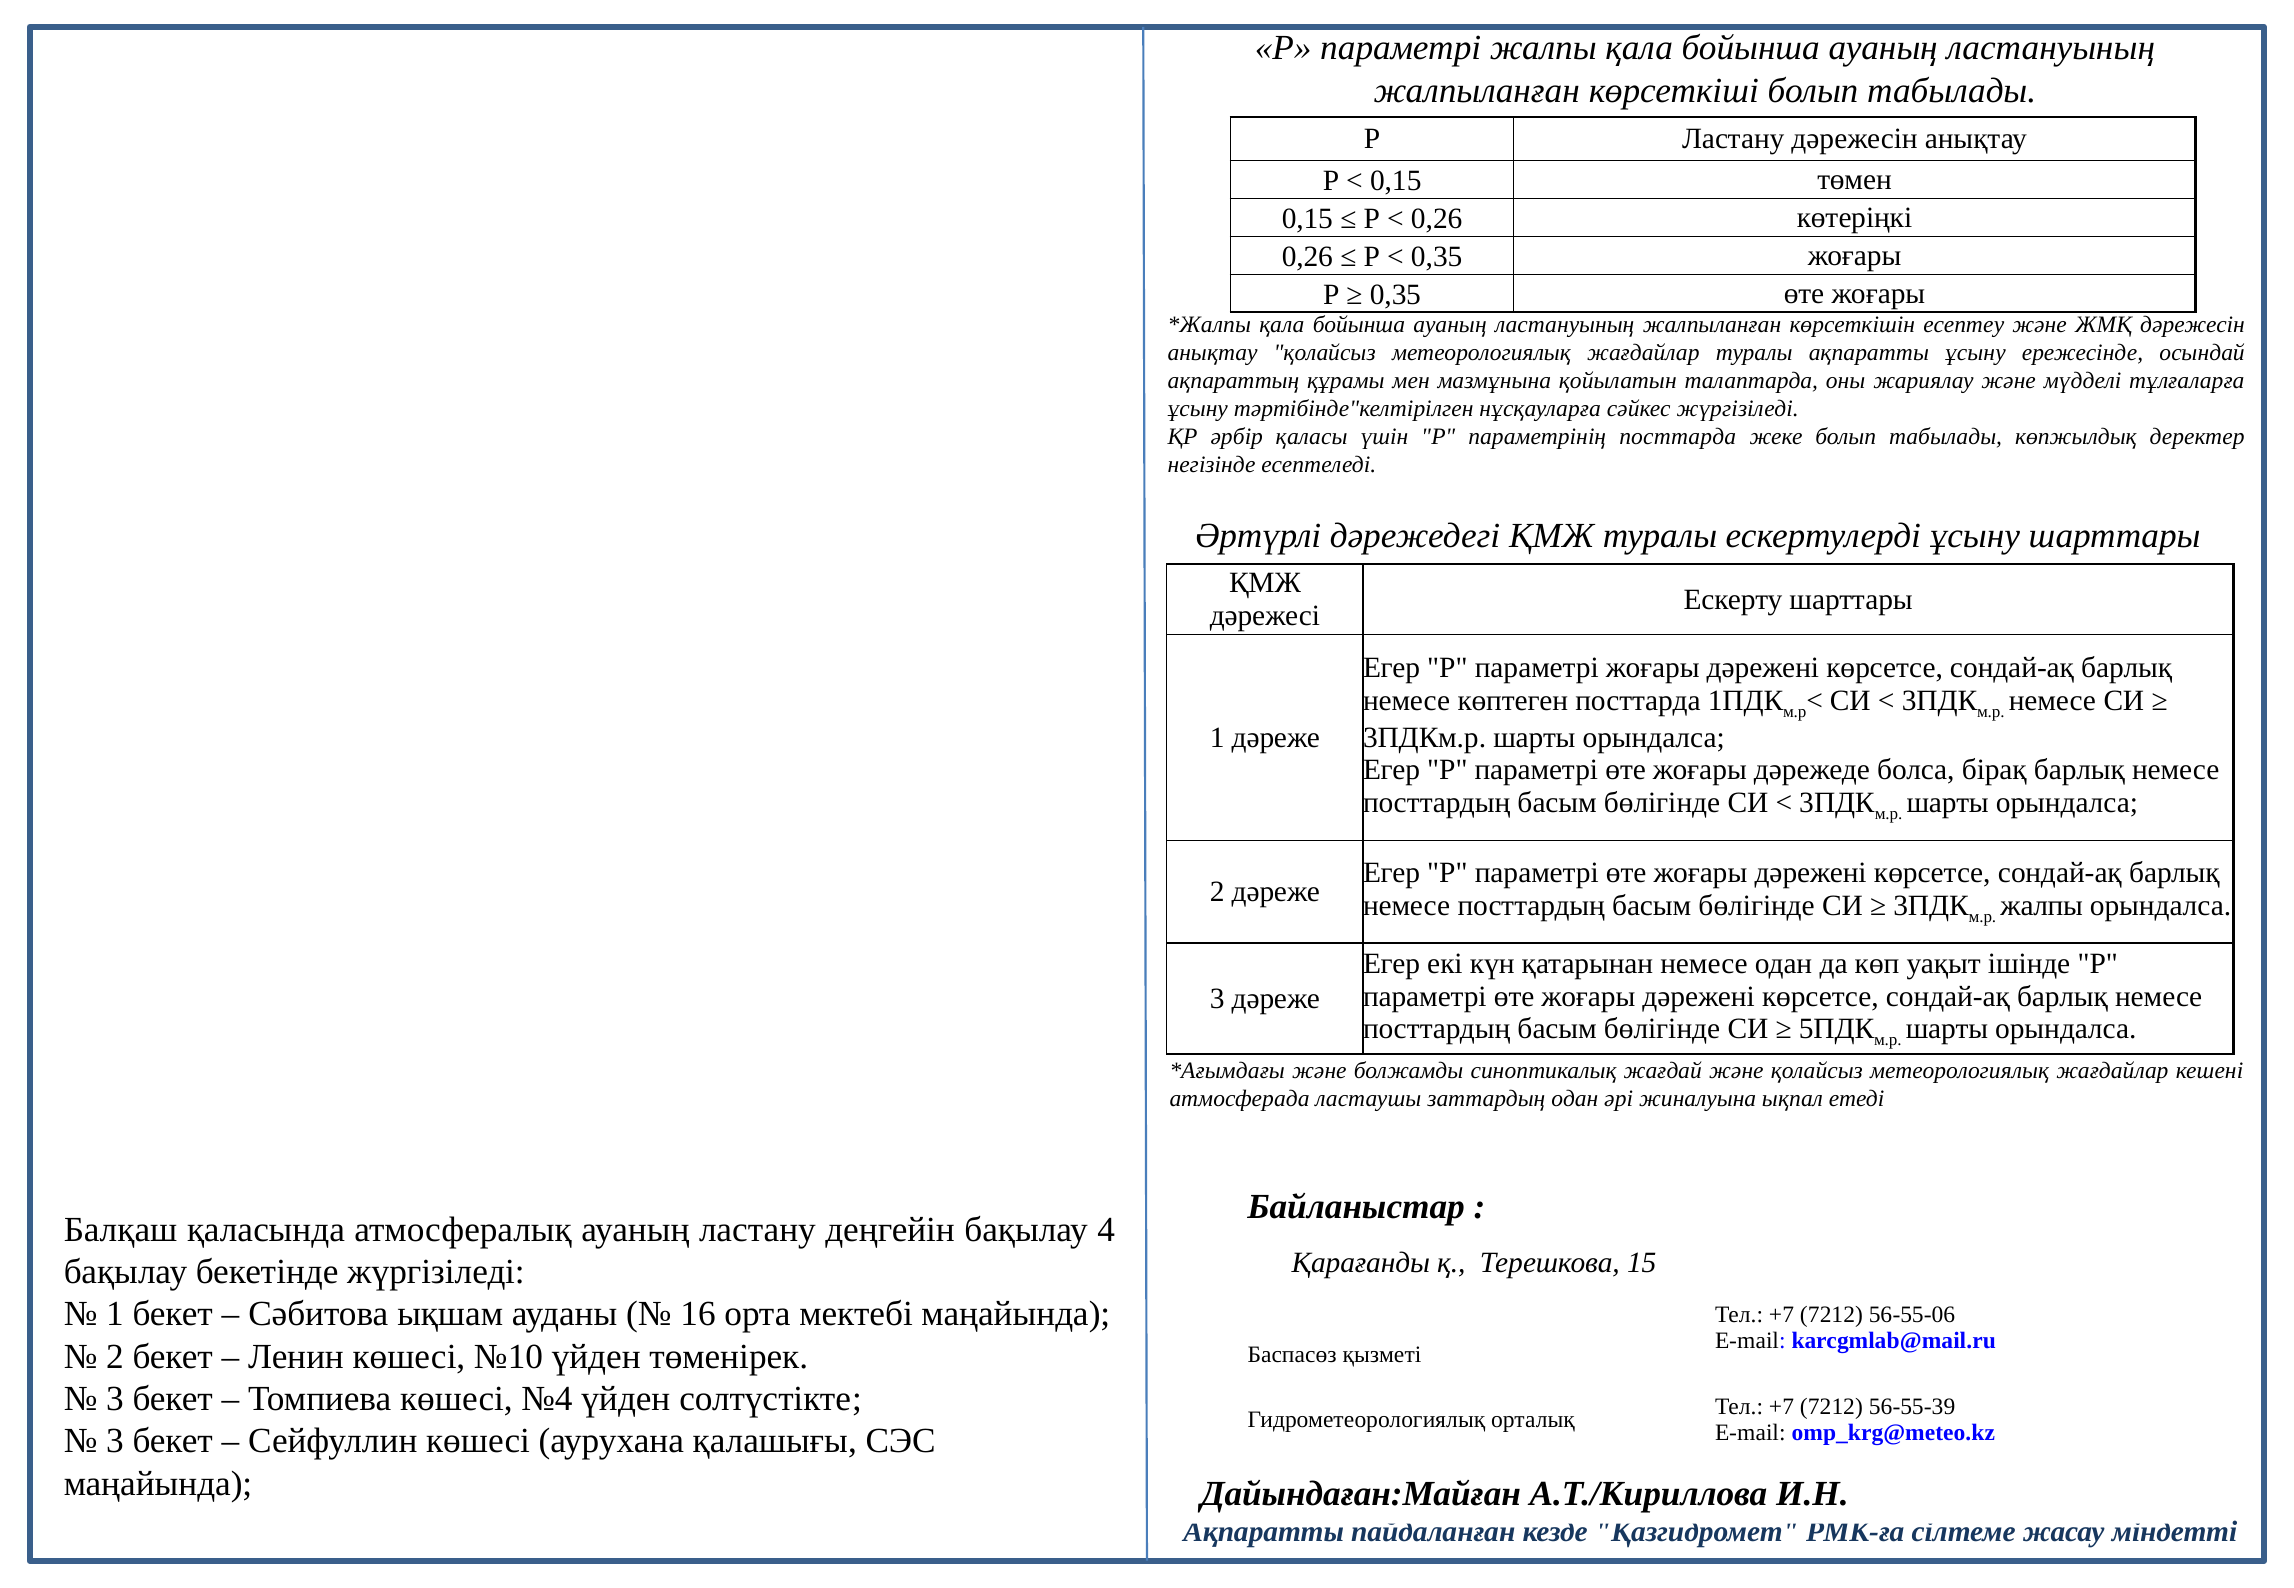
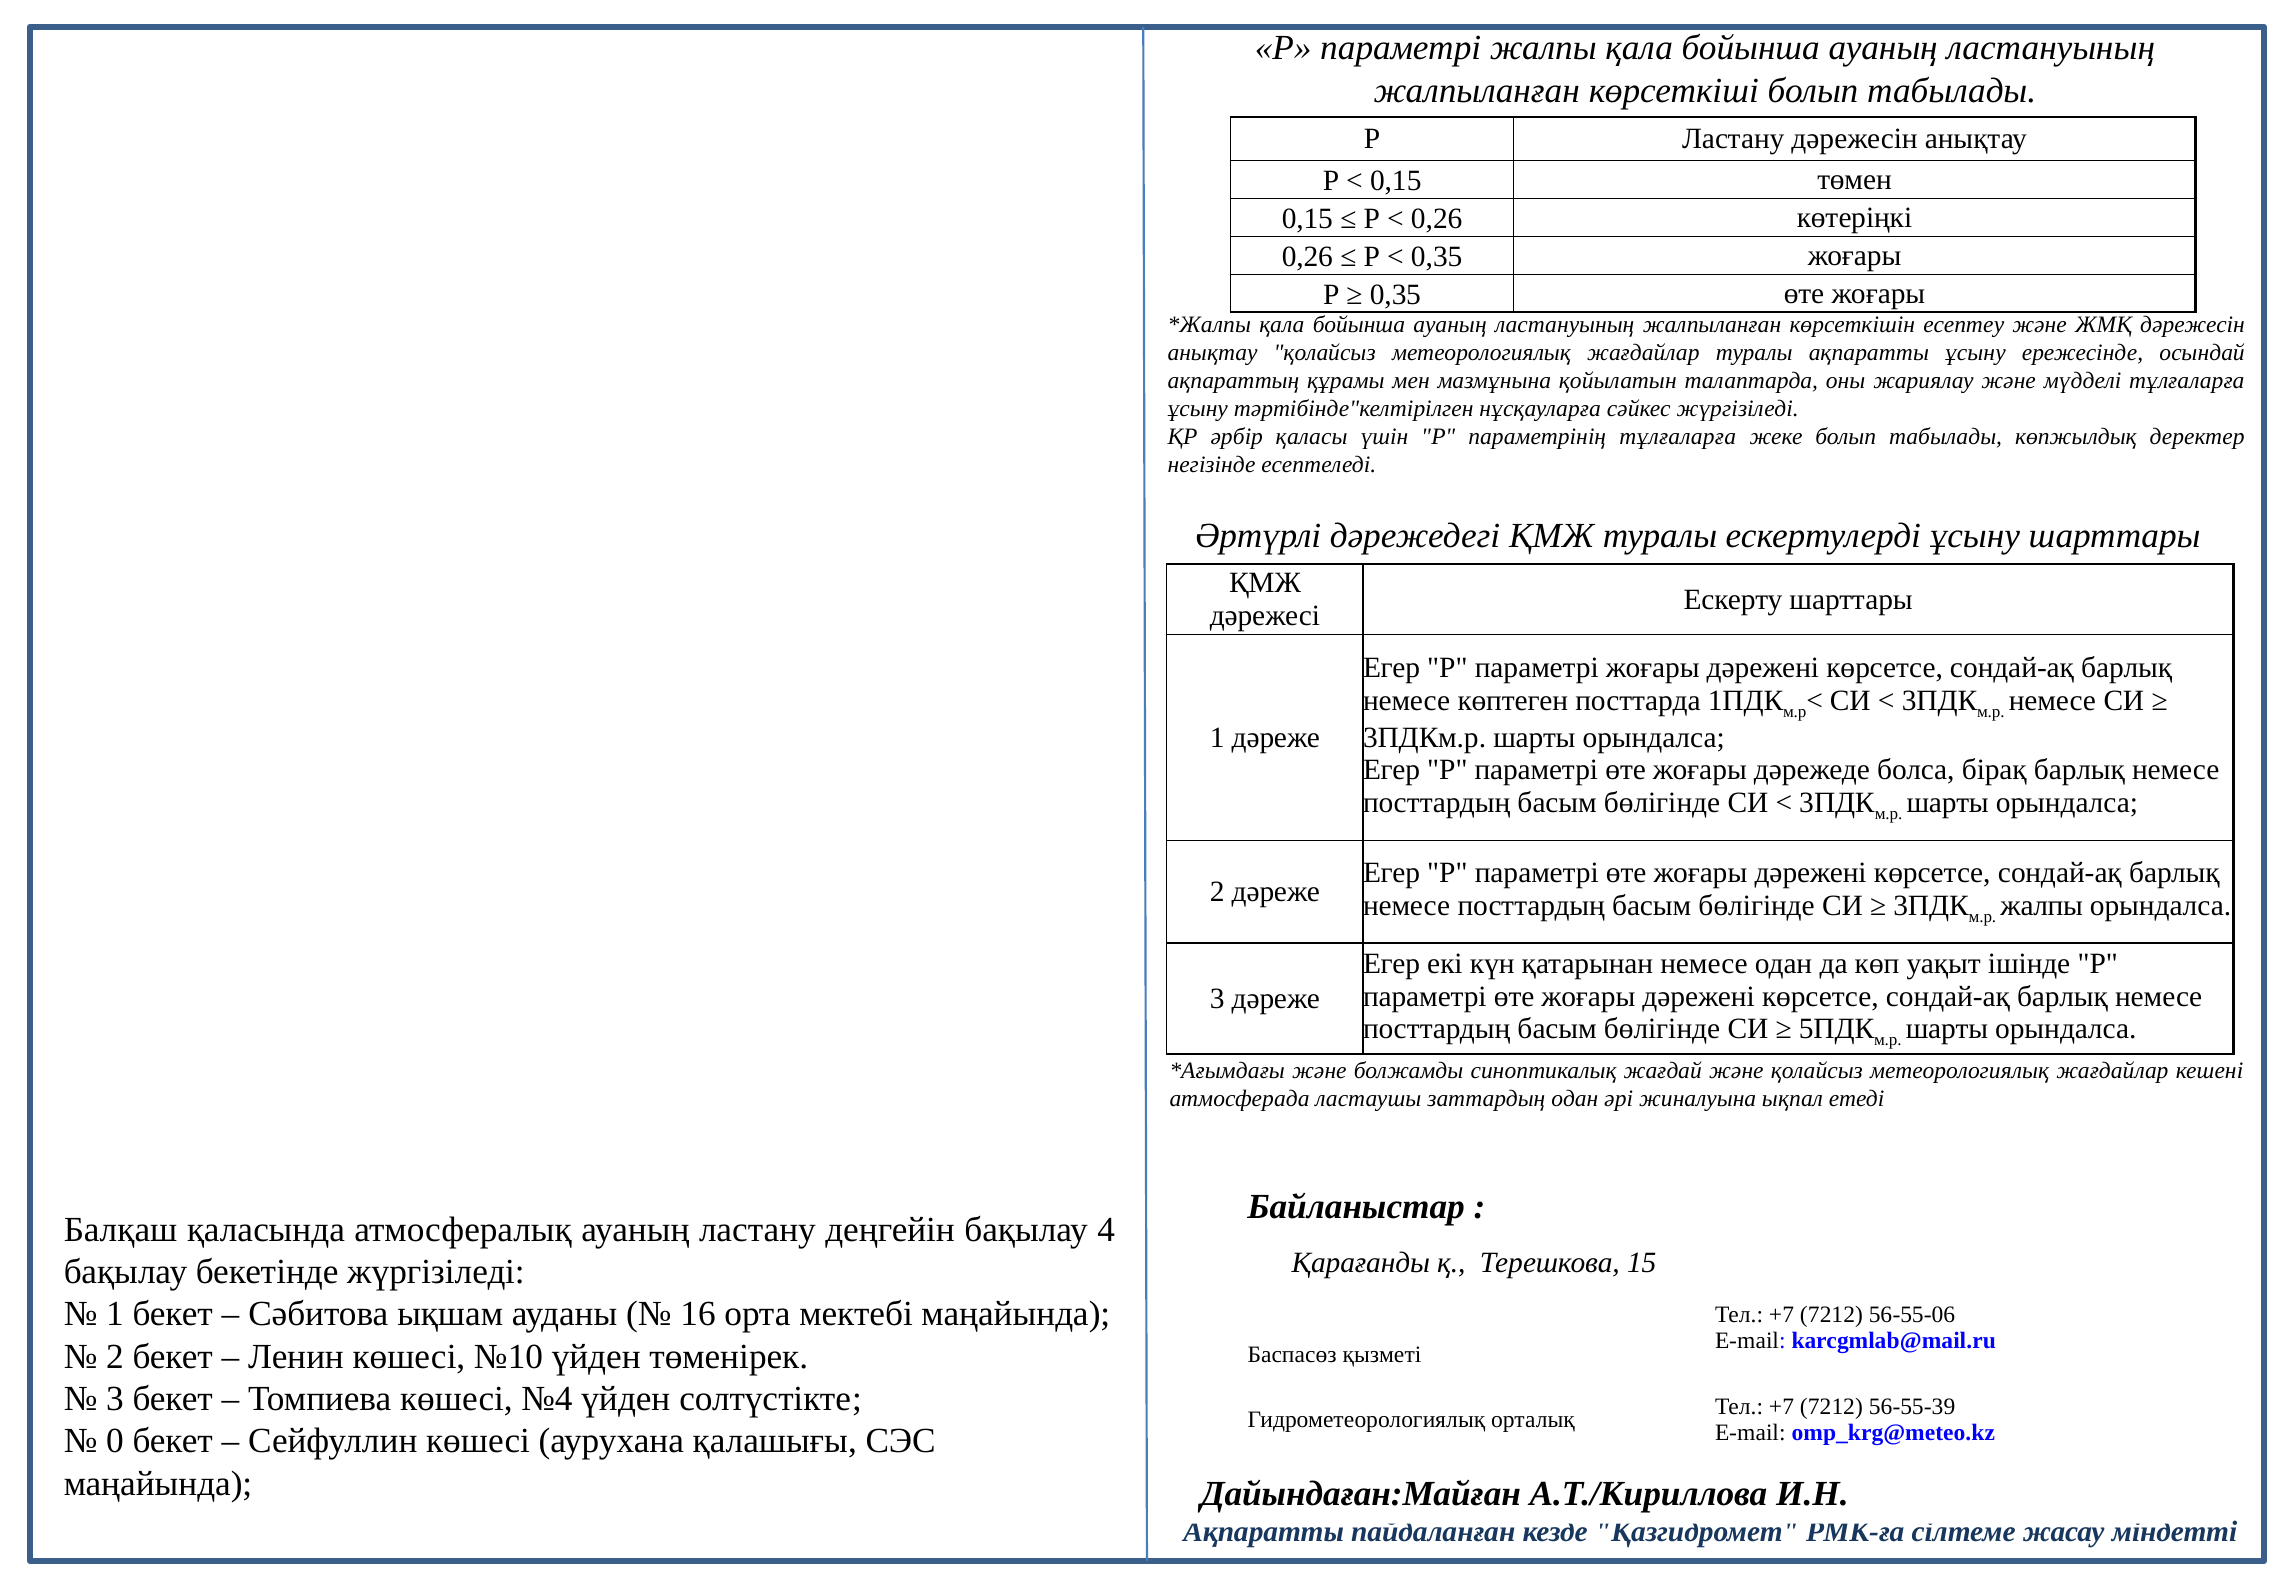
параметрінің посттарда: посттарда -> тұлғаларға (1678, 437)
3: 3 -> 0 (115, 1441)
